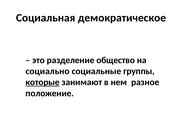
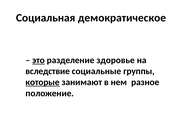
это underline: none -> present (38, 60)
общество: общество -> здоровье (116, 60)
социально: социально -> вследствие (48, 72)
